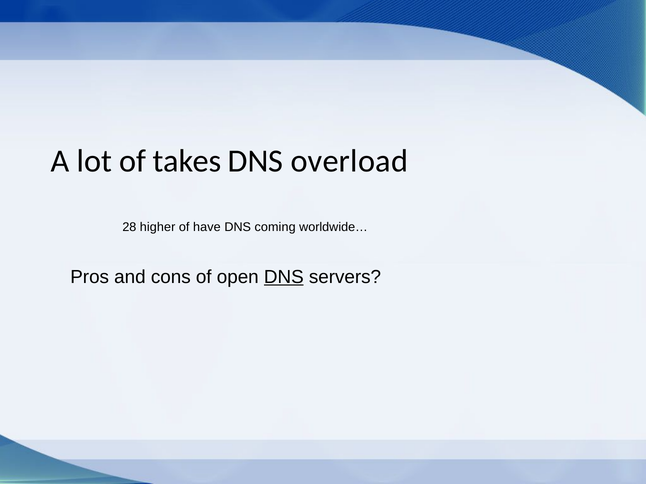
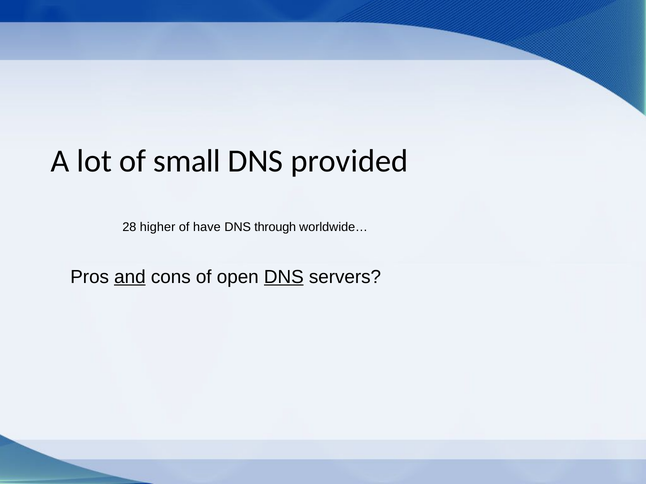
takes: takes -> small (187, 161)
overload: overload -> provided (349, 161)
coming: coming -> through (275, 227)
and underline: none -> present (130, 277)
